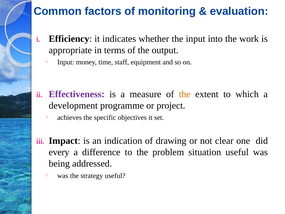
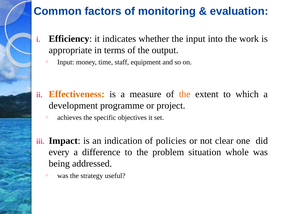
Effectiveness colour: purple -> orange (77, 94)
drawing: drawing -> policies (171, 141)
situation useful: useful -> whole (237, 152)
